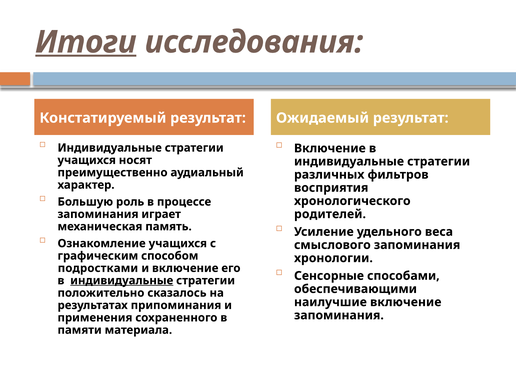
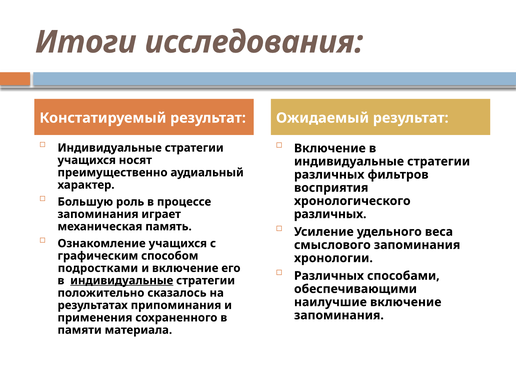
Итоги underline: present -> none (86, 42)
родителей: родителей -> различных (330, 214)
Сенсорные: Сенсорные -> Различных (329, 276)
